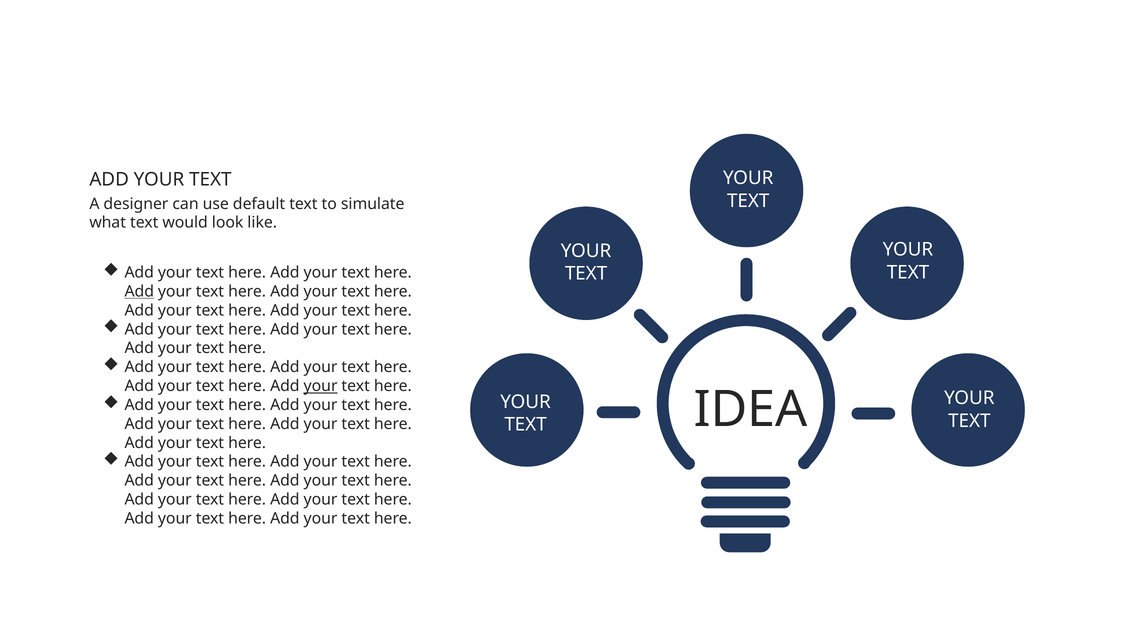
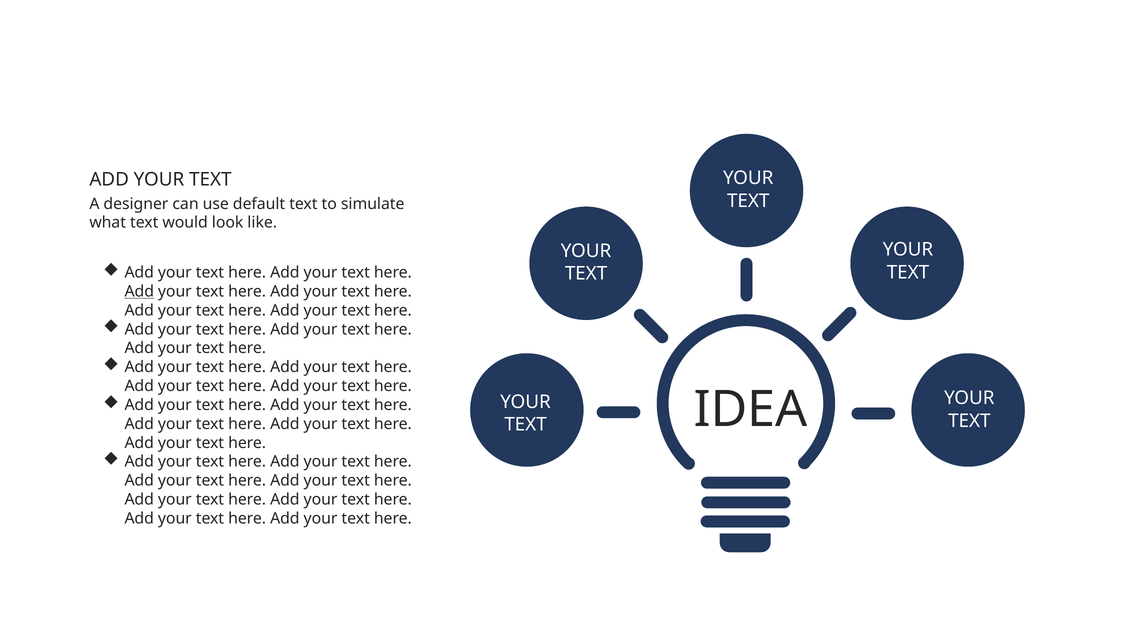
your underline: present -> none (321, 386)
